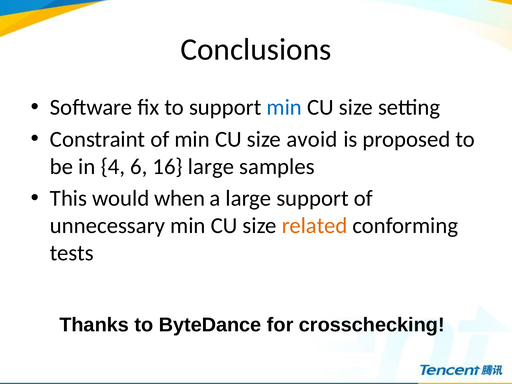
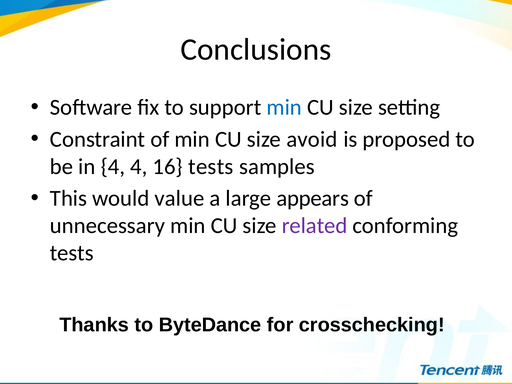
4 6: 6 -> 4 (139, 167)
16 large: large -> tests (211, 167)
when: when -> value (179, 198)
large support: support -> appears (313, 198)
related colour: orange -> purple (315, 226)
